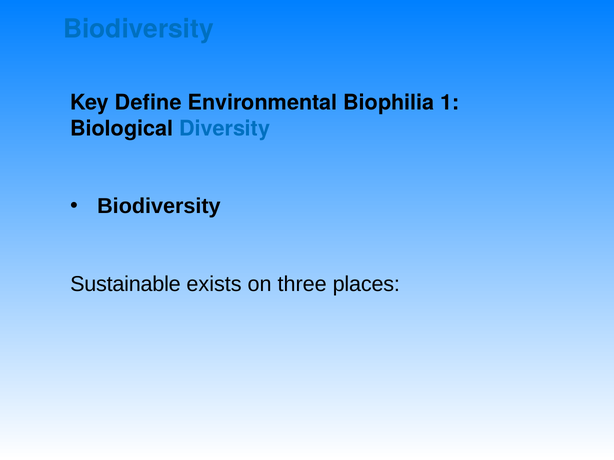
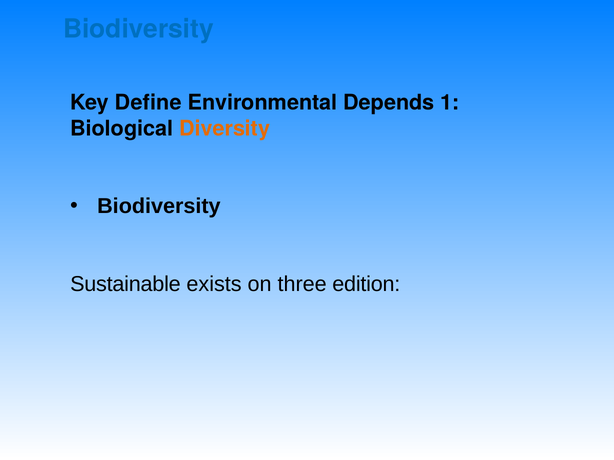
Biophilia: Biophilia -> Depends (389, 103)
Diversity colour: blue -> orange (225, 129)
places: places -> edition (366, 284)
